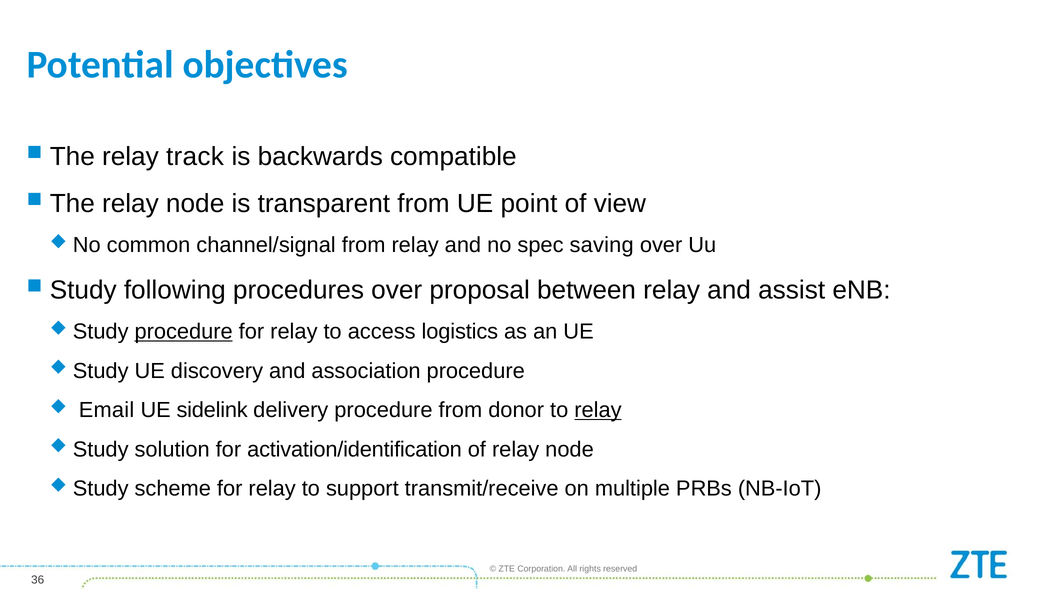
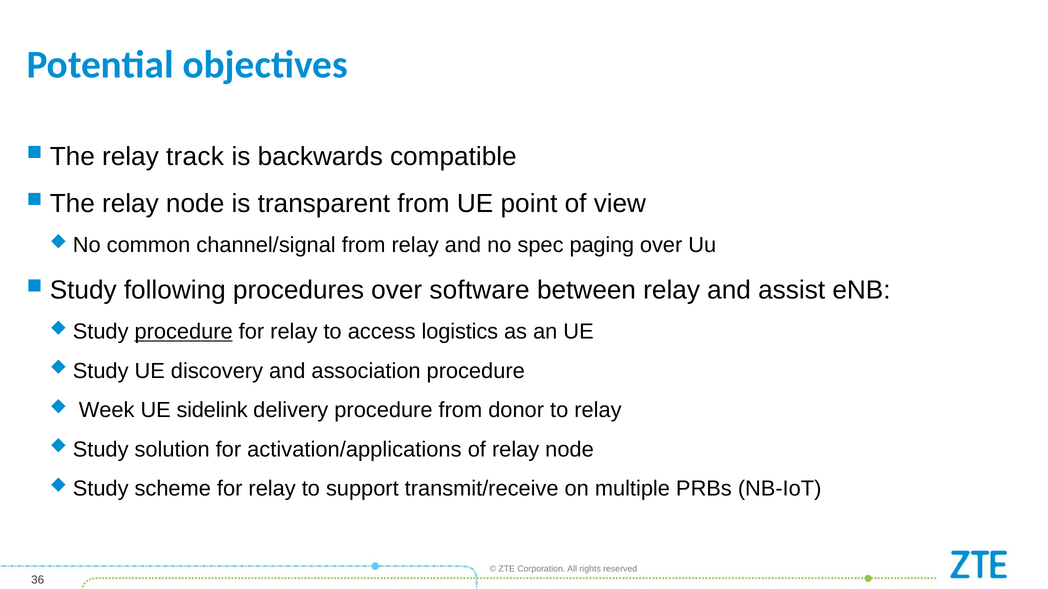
saving: saving -> paging (602, 245)
proposal: proposal -> software (480, 290)
Email: Email -> Week (107, 410)
relay underline: present -> none (598, 410)
activation/identification: activation/identification -> activation/applications (354, 450)
